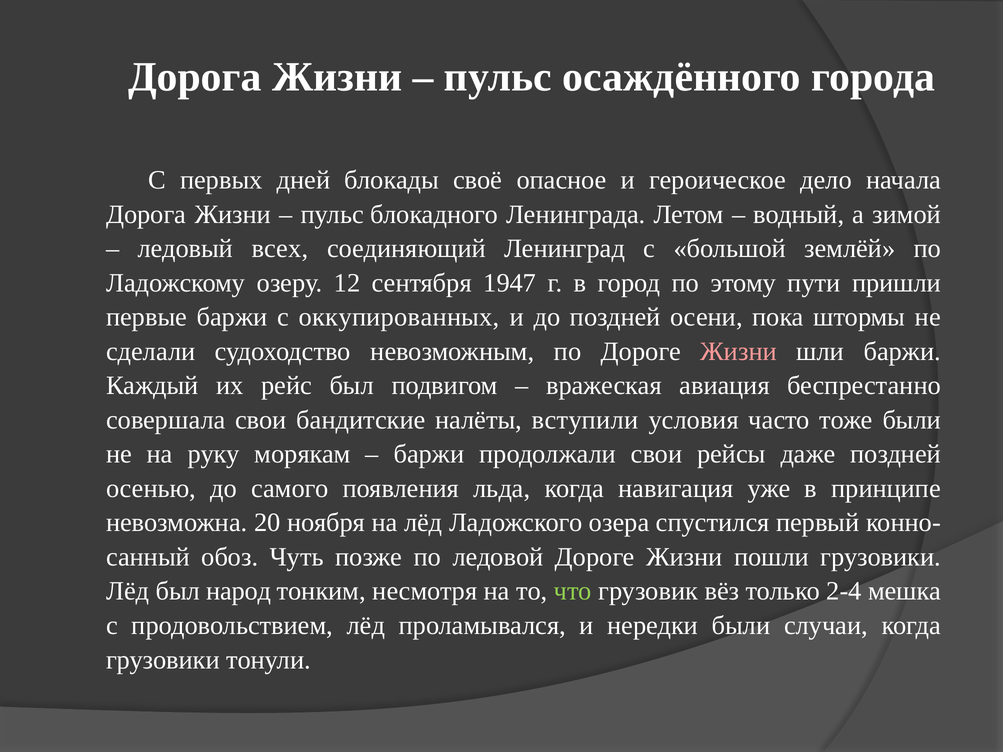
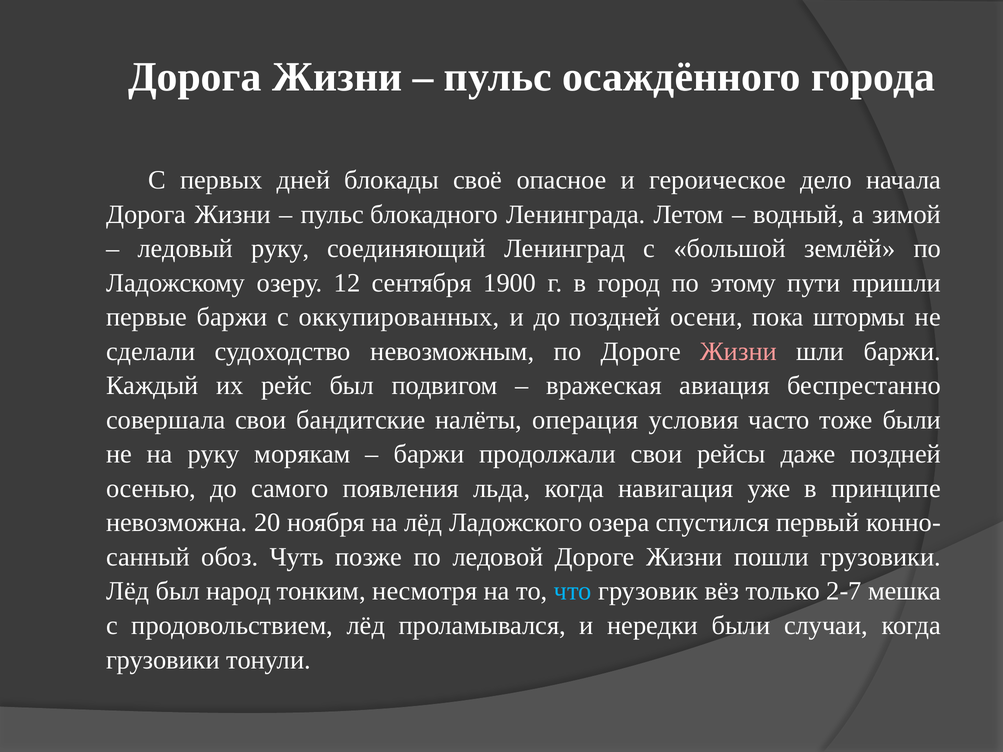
ледовый всех: всех -> руку (280, 249)
1947: 1947 -> 1900 (510, 283)
вступили: вступили -> операция (585, 420)
что colour: light green -> light blue (573, 591)
2-4: 2-4 -> 2-7 (844, 591)
